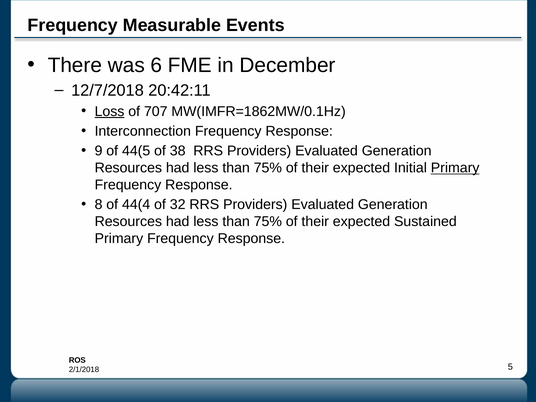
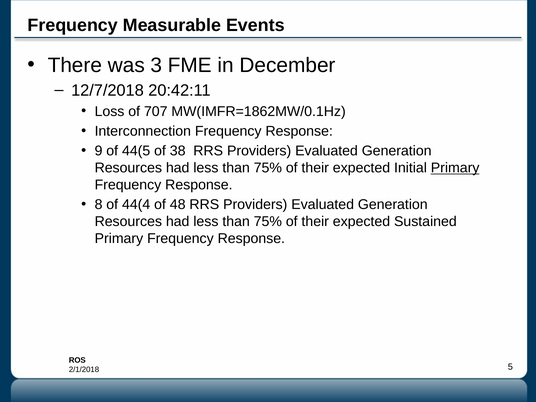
6: 6 -> 3 (156, 65)
Loss underline: present -> none (110, 111)
32: 32 -> 48 (178, 205)
